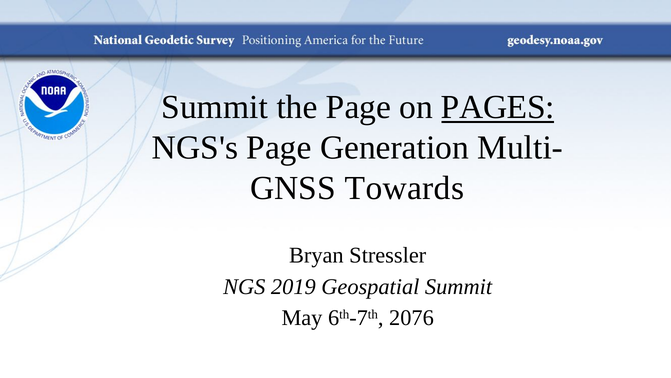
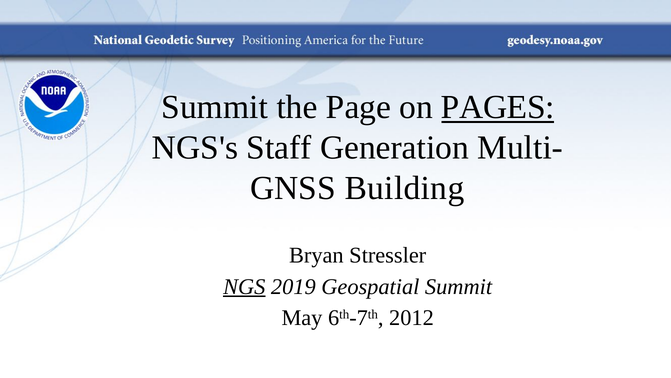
NGS's Page: Page -> Staff (279, 147)
Towards: Towards -> Building (404, 188)
NGS underline: none -> present (244, 286)
2076: 2076 -> 2012 (411, 317)
